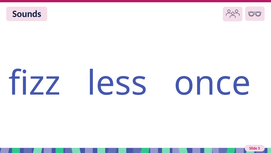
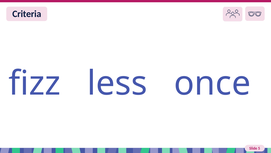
Sounds: Sounds -> Criteria (27, 14)
